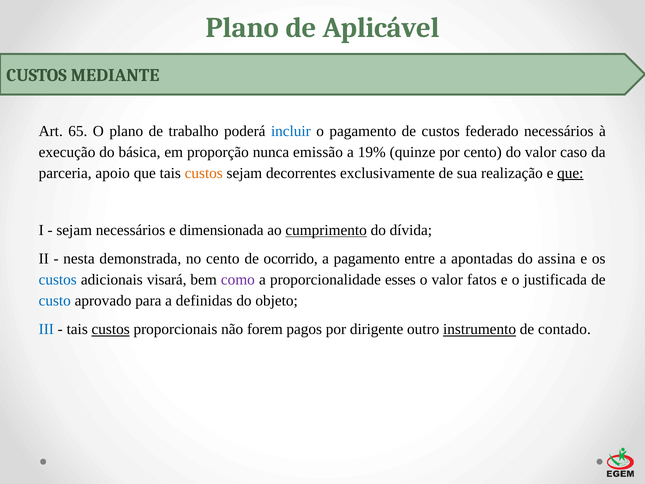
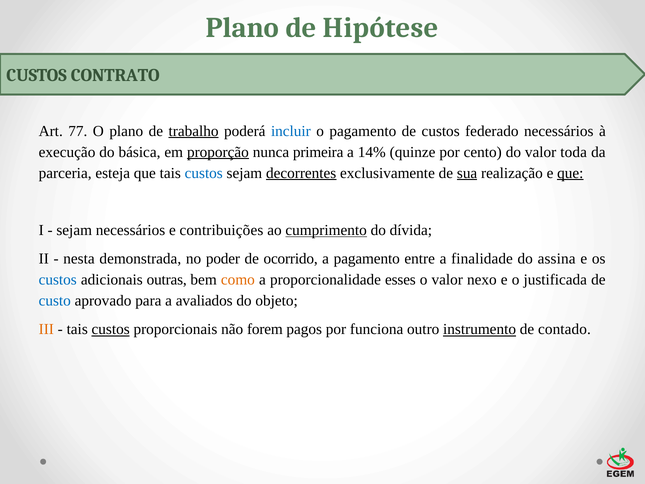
Aplicável: Aplicável -> Hipótese (381, 28)
MEDIANTE: MEDIANTE -> CONTRATO (115, 75)
65: 65 -> 77 (78, 131)
trabalho underline: none -> present (194, 131)
proporção underline: none -> present (218, 152)
emissão: emissão -> primeira (318, 152)
19%: 19% -> 14% (372, 152)
caso: caso -> toda (574, 152)
apoio: apoio -> esteja (113, 173)
custos colour: orange -> blue (204, 173)
decorrentes underline: none -> present (301, 173)
sua underline: none -> present (467, 173)
dimensionada: dimensionada -> contribuições (221, 230)
no cento: cento -> poder (223, 259)
apontadas: apontadas -> finalidade (482, 259)
visará: visará -> outras (167, 280)
como colour: purple -> orange (238, 280)
fatos: fatos -> nexo (482, 280)
definidas: definidas -> avaliados (204, 301)
III colour: blue -> orange (46, 329)
dirigente: dirigente -> funciona (377, 329)
